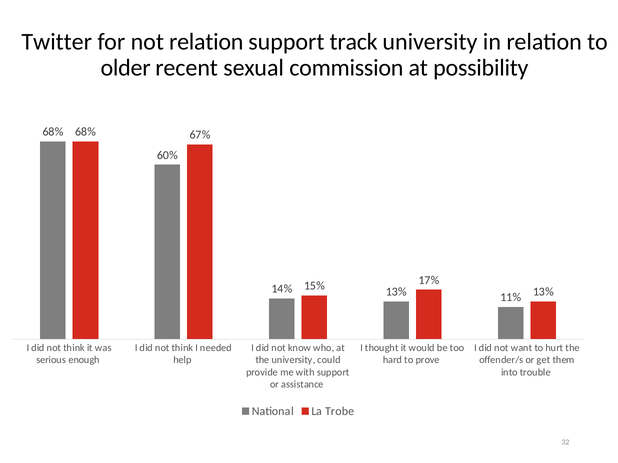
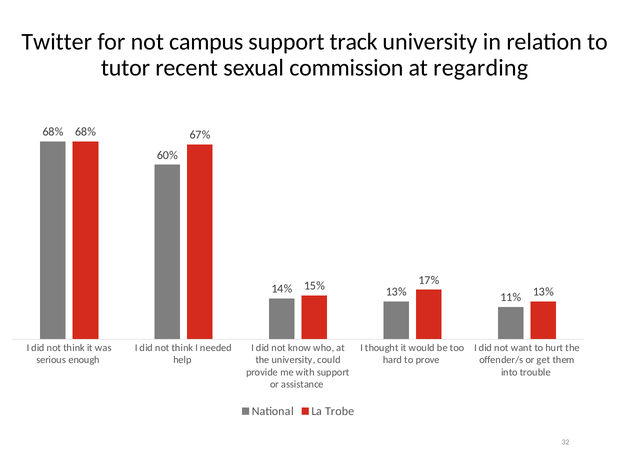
not relation: relation -> campus (206, 42)
older: older -> tutor (126, 68)
possibility: possibility -> regarding (481, 68)
